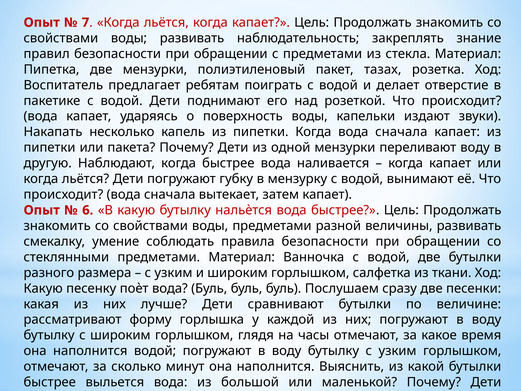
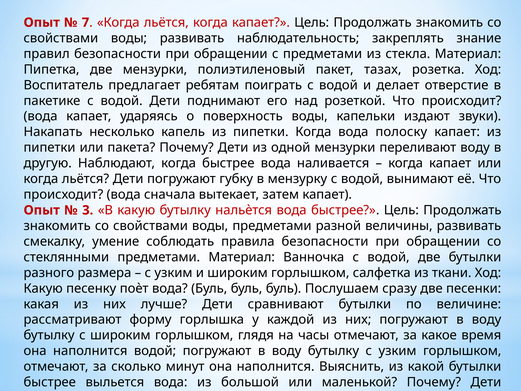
Когда вода сначала: сначала -> полоску (401, 132)
6: 6 -> 3 (88, 210)
